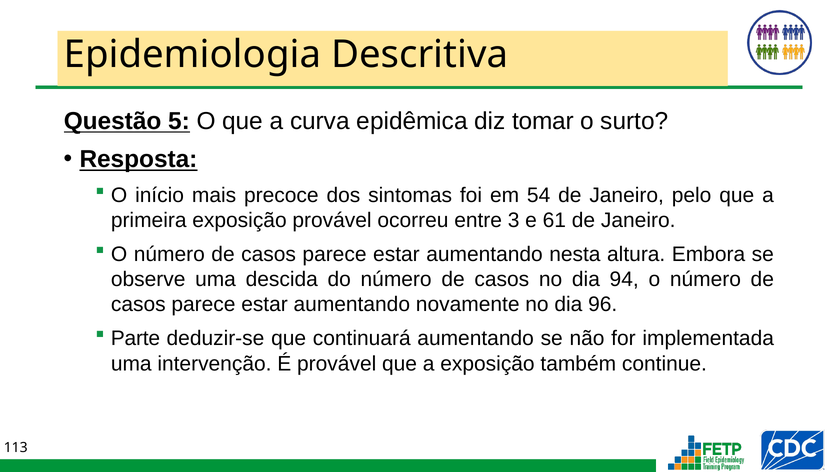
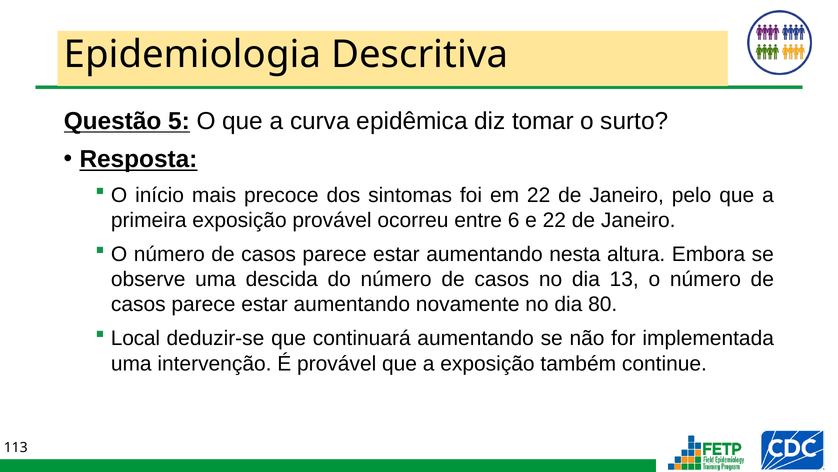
em 54: 54 -> 22 (539, 195)
3: 3 -> 6 (514, 220)
e 61: 61 -> 22 (554, 220)
94: 94 -> 13 (624, 279)
96: 96 -> 80 (603, 304)
Parte: Parte -> Local (135, 338)
